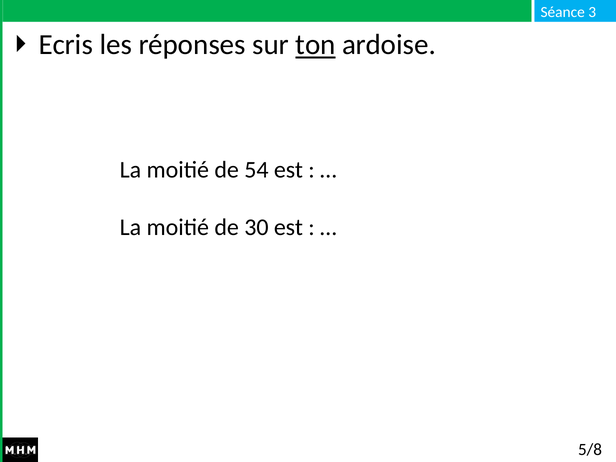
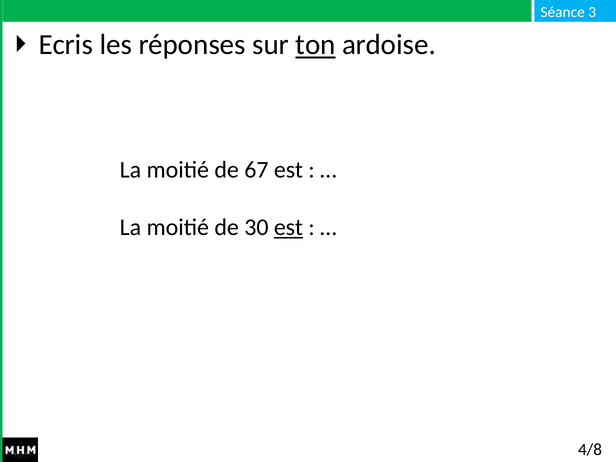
54: 54 -> 67 (256, 170)
est underline: none -> present (288, 228)
5/8: 5/8 -> 4/8 (590, 449)
